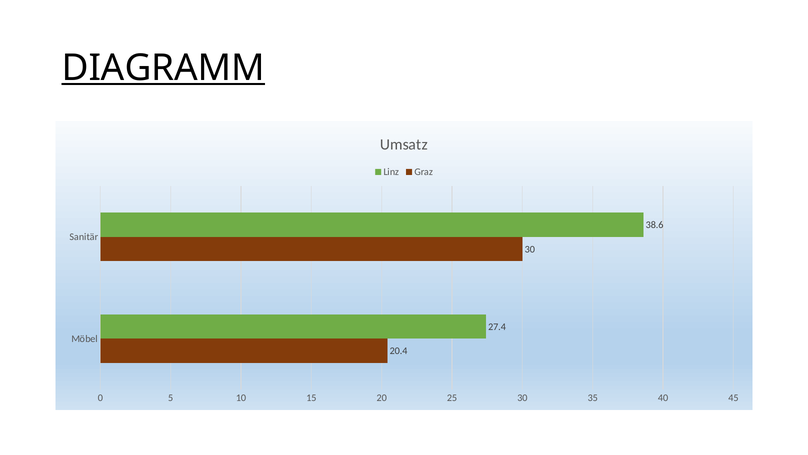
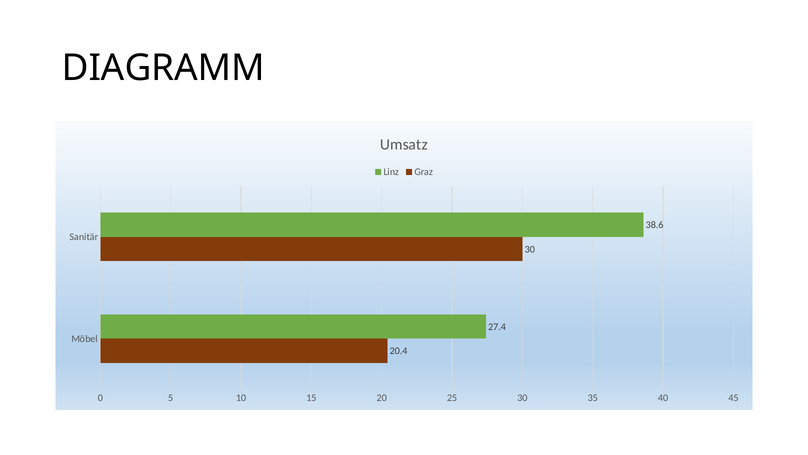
DIAGRAMM underline: present -> none (163, 68)
